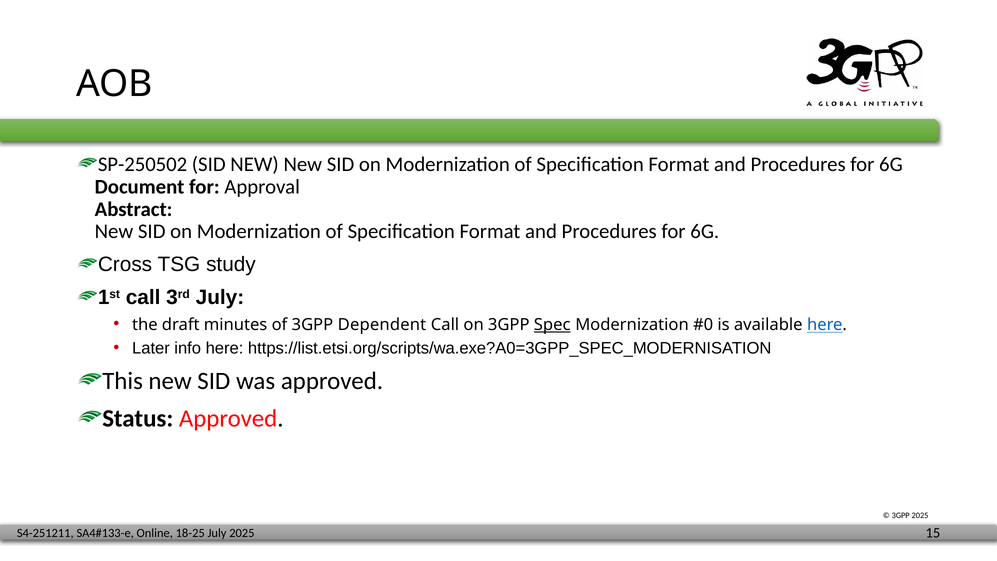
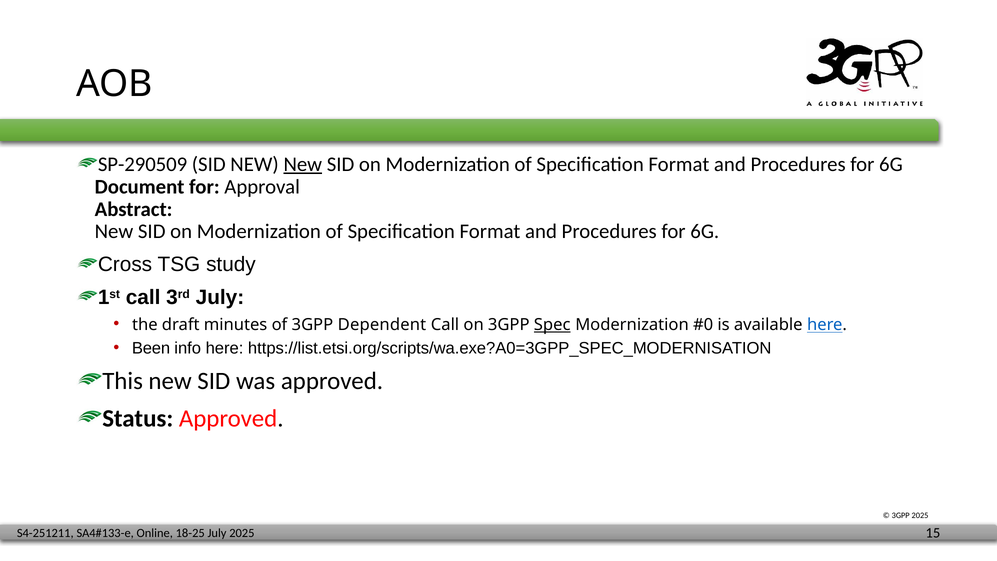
SP-250502: SP-250502 -> SP-290509 (143, 164)
New underline: none -> present (303, 164)
Later: Later -> Been (151, 348)
